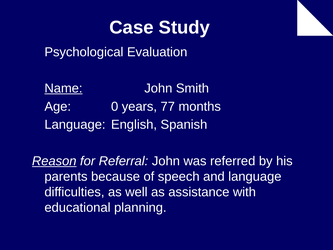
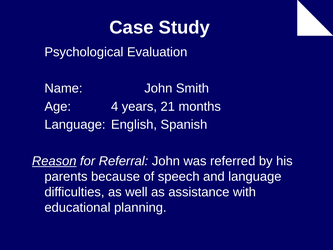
Name underline: present -> none (63, 88)
0: 0 -> 4 (115, 106)
77: 77 -> 21 (168, 106)
